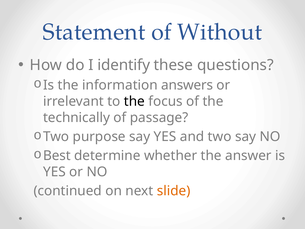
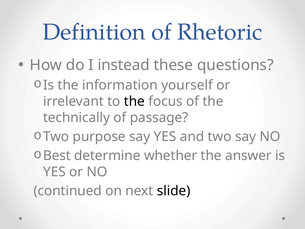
Statement: Statement -> Definition (94, 32)
Without: Without -> Rhetoric (220, 32)
identify: identify -> instead (124, 65)
answers: answers -> yourself (187, 85)
slide colour: orange -> black (174, 191)
